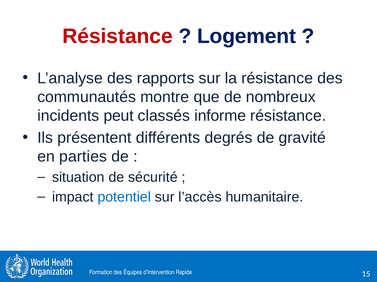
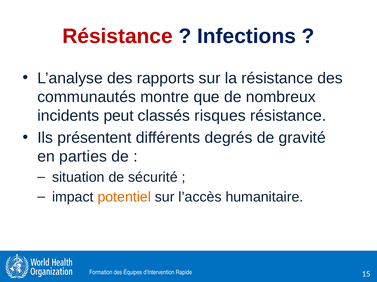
Logement: Logement -> Infections (247, 36)
informe: informe -> risques (220, 116)
potentiel colour: blue -> orange (124, 197)
